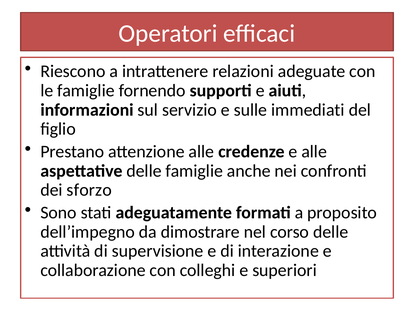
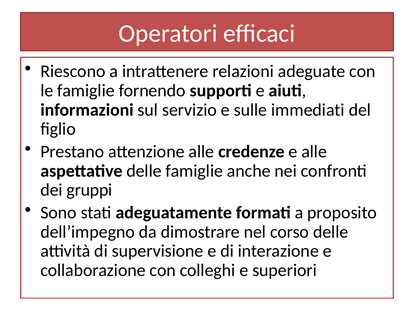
sforzo: sforzo -> gruppi (89, 190)
